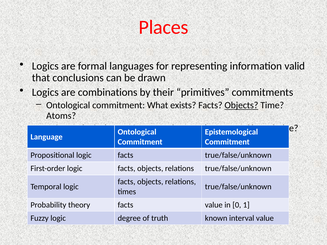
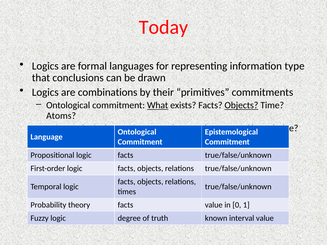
Places: Places -> Today (163, 27)
valid: valid -> type (295, 66)
What underline: none -> present (158, 105)
